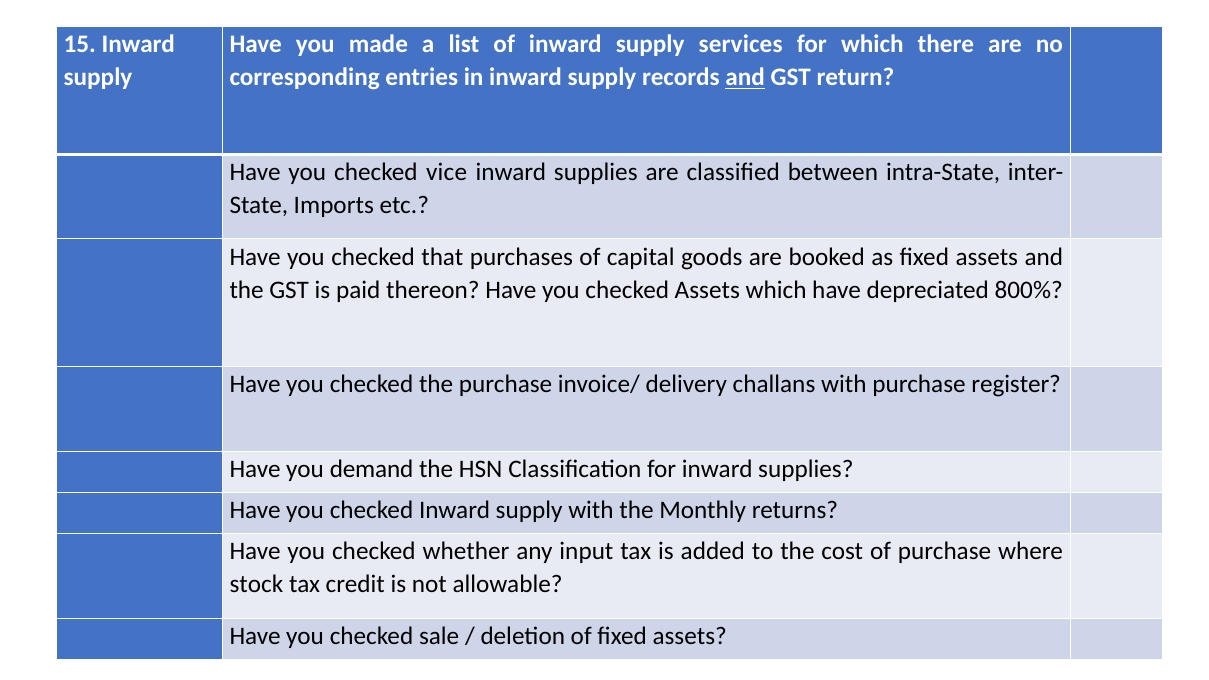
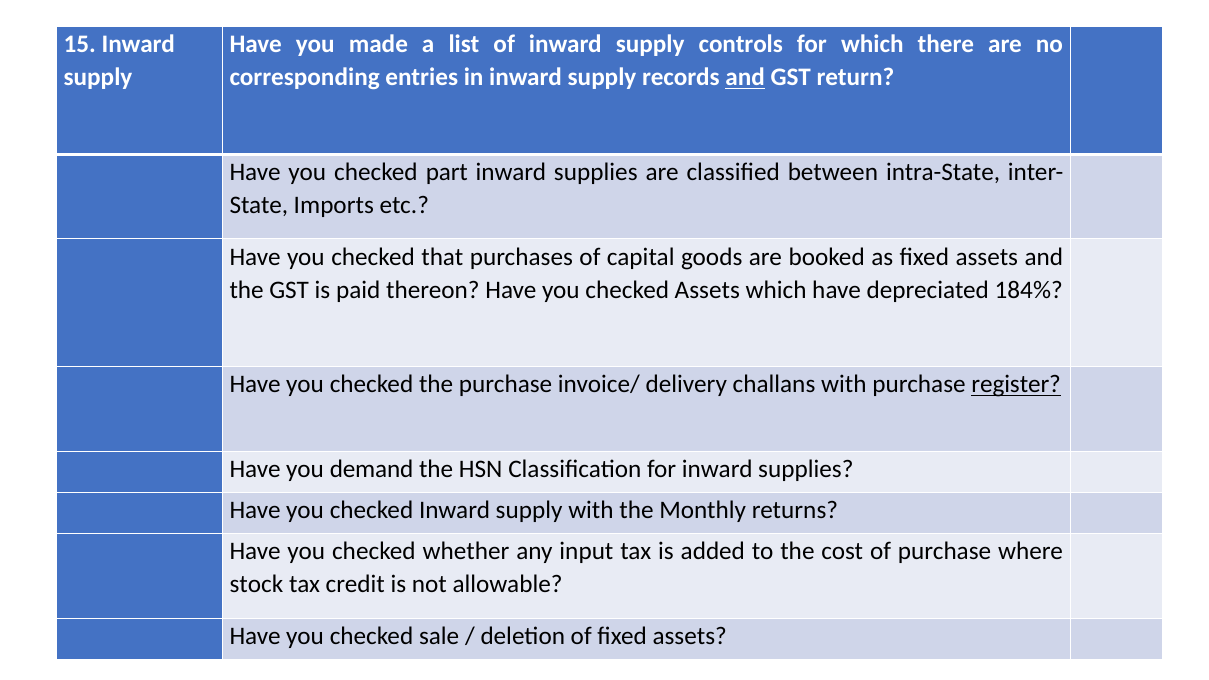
services: services -> controls (741, 45)
vice: vice -> part (447, 172)
800%: 800% -> 184% (1029, 290)
register underline: none -> present (1016, 384)
